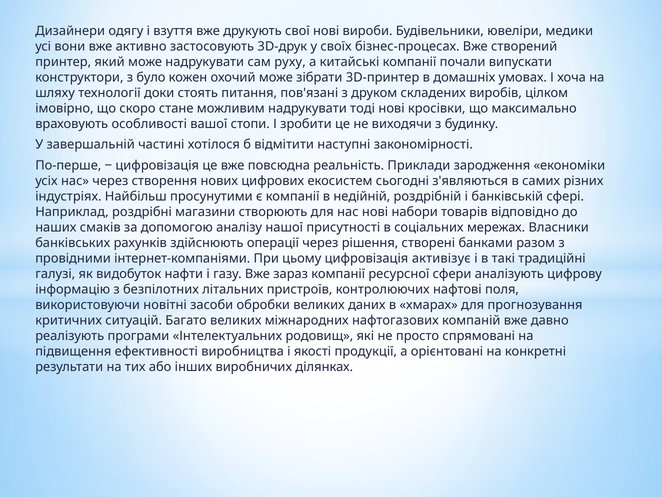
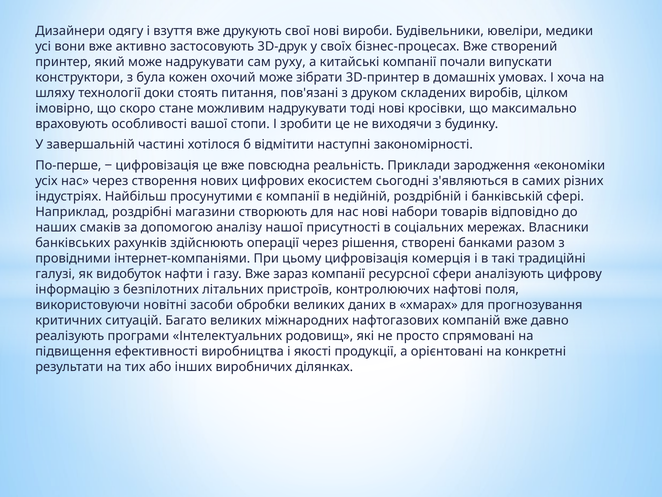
було: було -> була (151, 77)
активізує: активізує -> комерція (441, 258)
